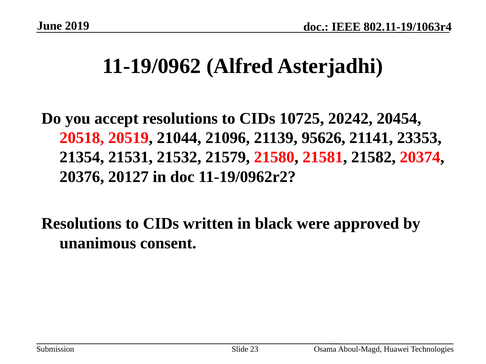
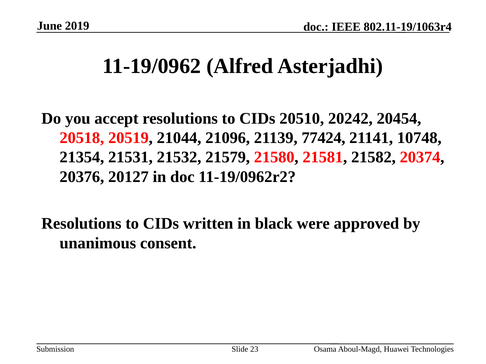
10725: 10725 -> 20510 (302, 119)
95626: 95626 -> 77424 (324, 138)
23353: 23353 -> 10748 (419, 138)
